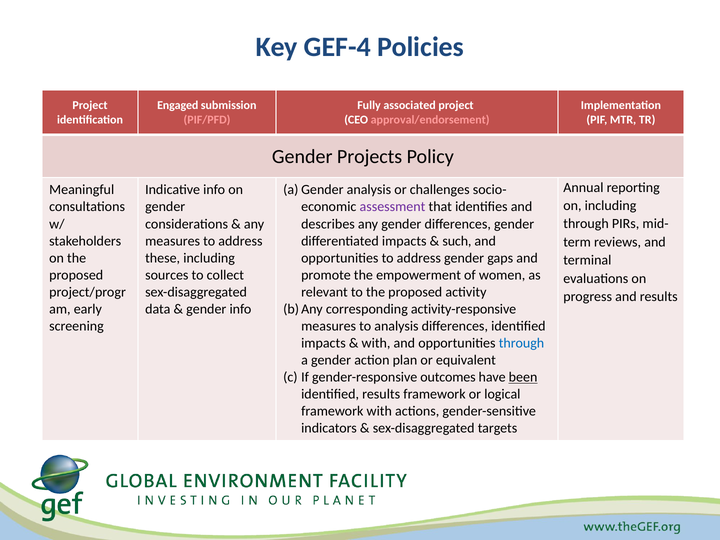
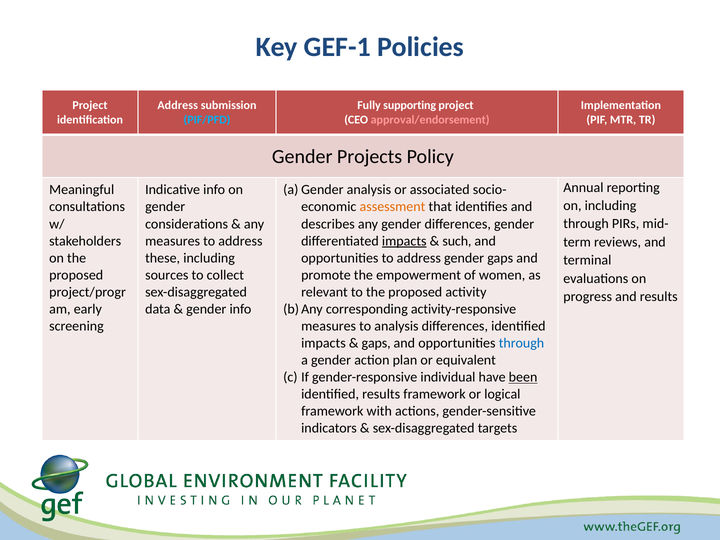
GEF-4: GEF-4 -> GEF-1 (337, 47)
Engaged: Engaged -> Address (178, 105)
associated: associated -> supporting (410, 105)
PIF/PFD colour: pink -> light blue (207, 120)
challenges: challenges -> associated (440, 190)
assessment colour: purple -> orange (392, 207)
impacts underline: none -> present (404, 241)
with: with -> gaps (376, 343)
outcomes: outcomes -> individual (448, 377)
